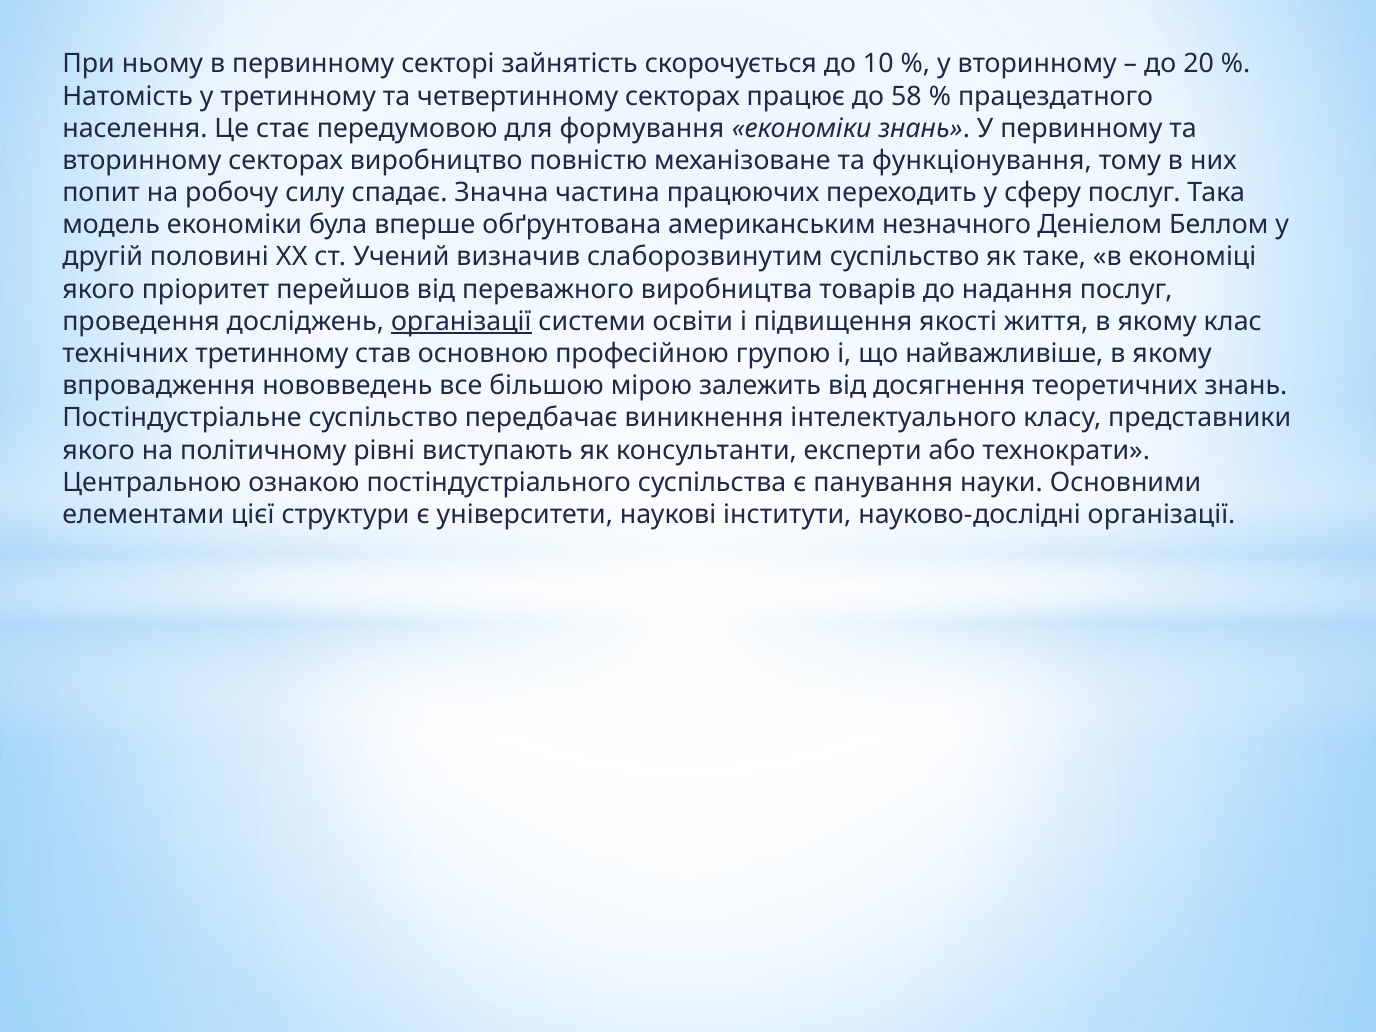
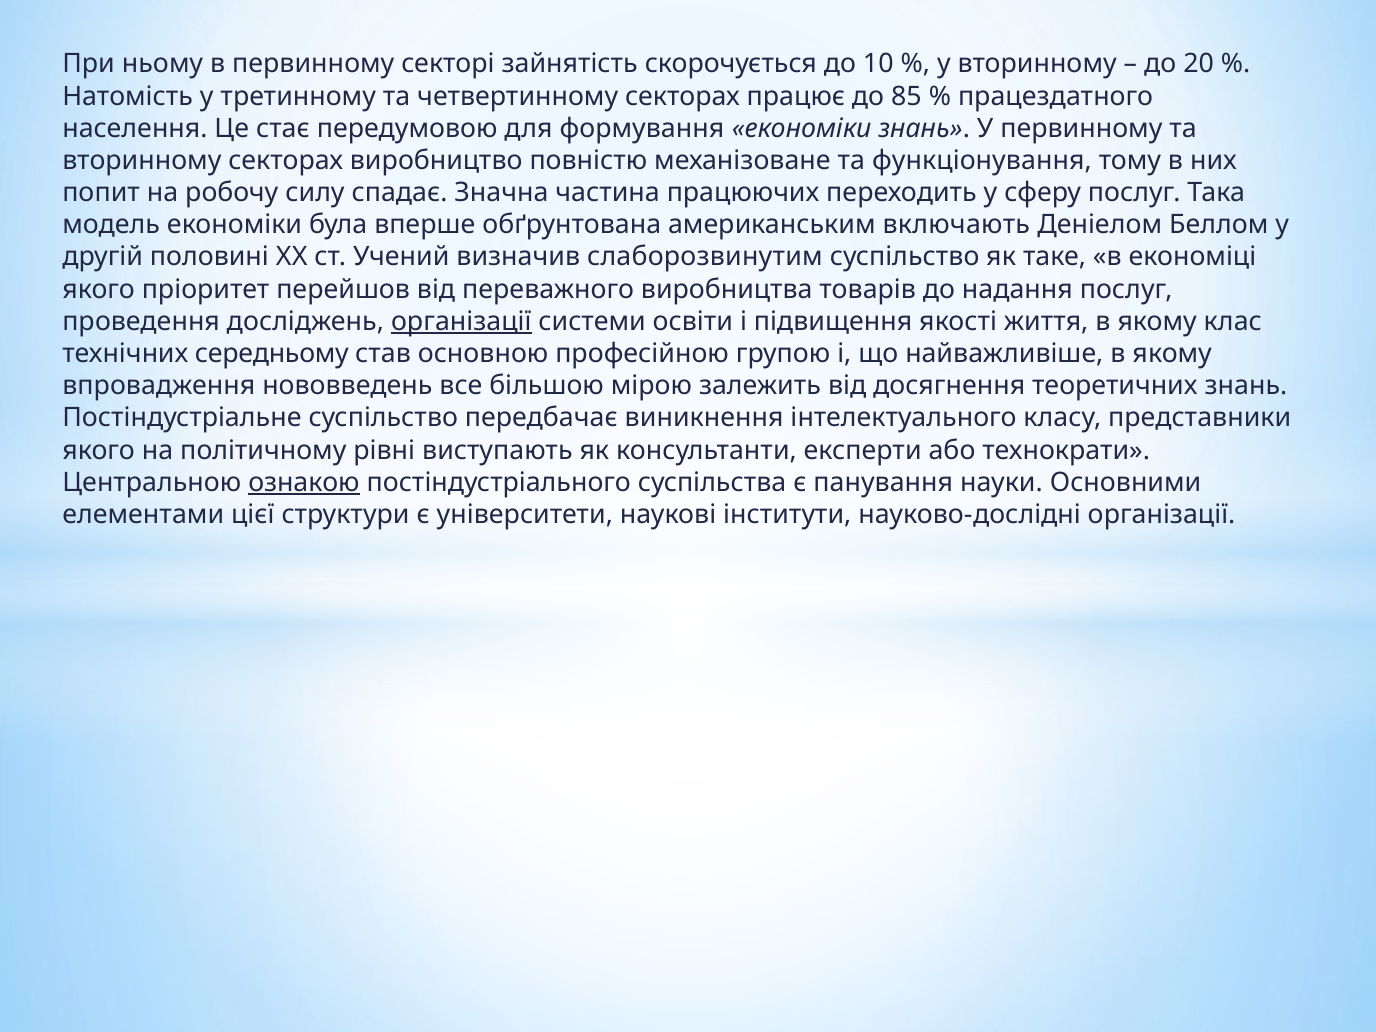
58: 58 -> 85 (906, 96)
незначного: незначного -> включають (956, 225)
технічних третинному: третинному -> середньому (272, 354)
ознакою underline: none -> present (304, 482)
